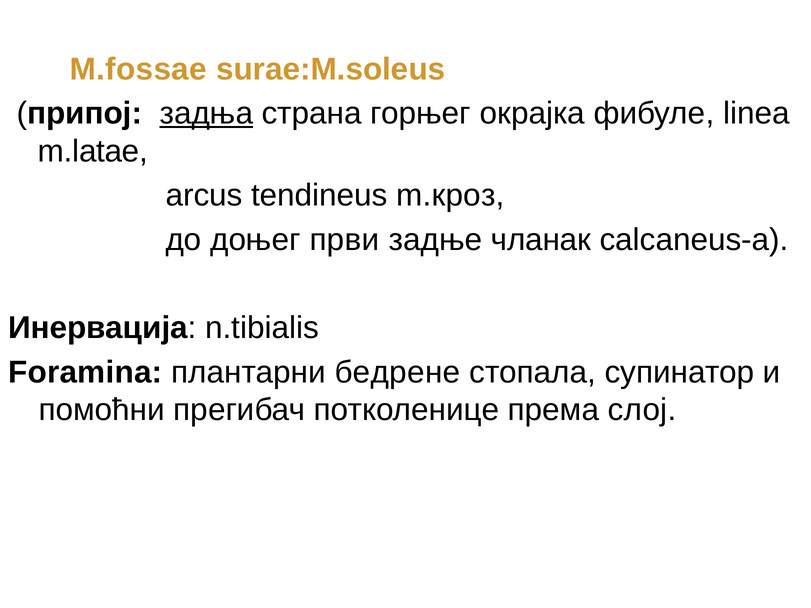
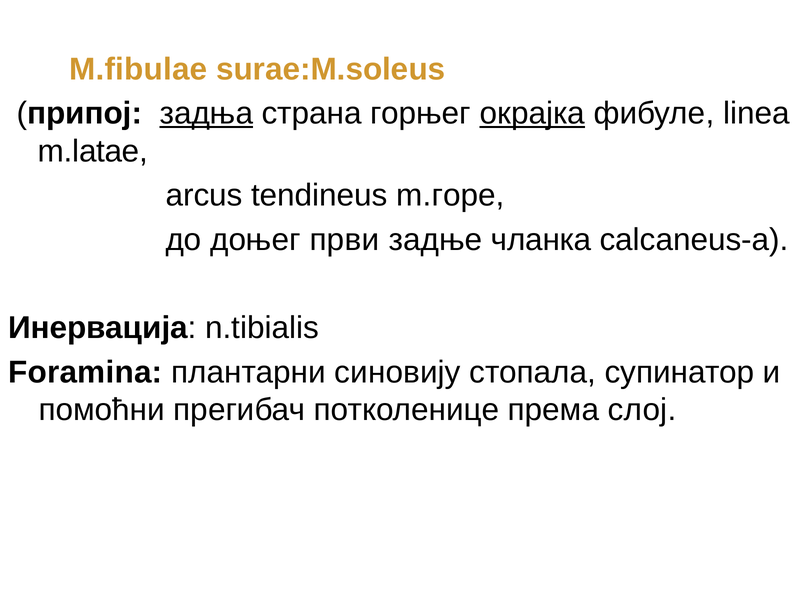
M.fossae: M.fossae -> M.fibulae (138, 69)
окрајка underline: none -> present (532, 114)
m.кроз: m.кроз -> m.горе (451, 196)
чланак: чланак -> чланка (541, 240)
бедрeнe: бедрeнe -> синовију (398, 372)
